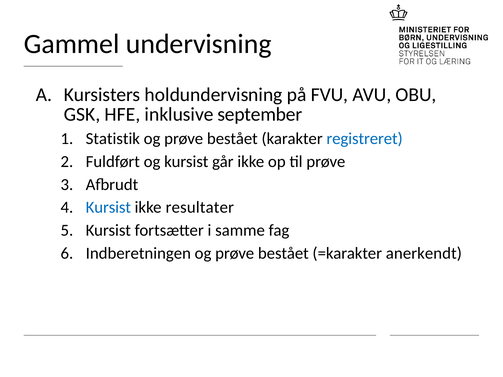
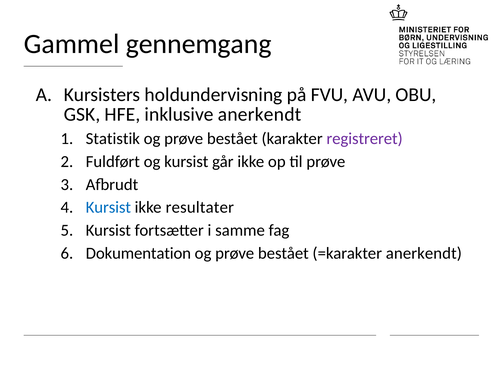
undervisning: undervisning -> gennemgang (199, 44)
inklusive september: september -> anerkendt (260, 114)
registreret colour: blue -> purple (365, 139)
Indberetningen: Indberetningen -> Dokumentation (138, 253)
